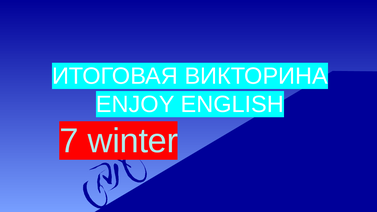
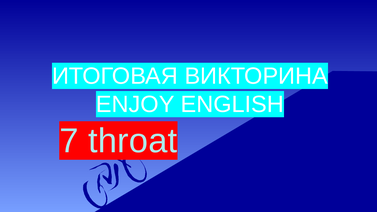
winter: winter -> throat (133, 141)
